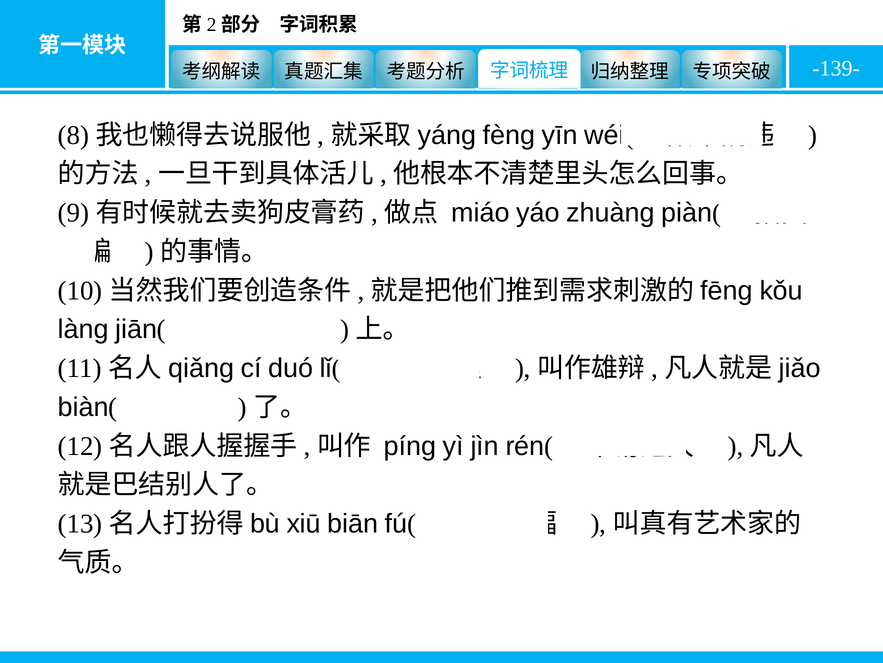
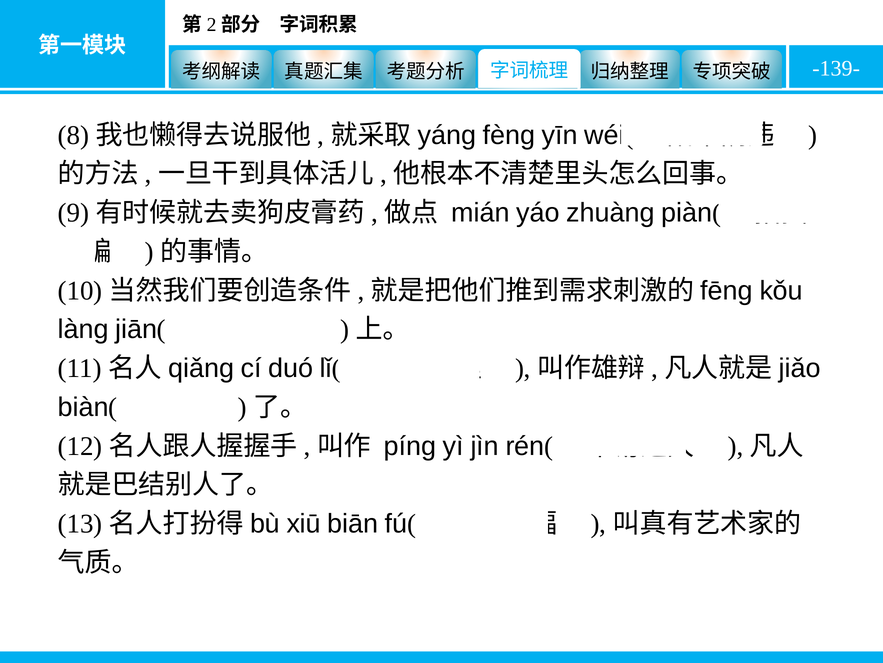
miáo: miáo -> mián (481, 213)
